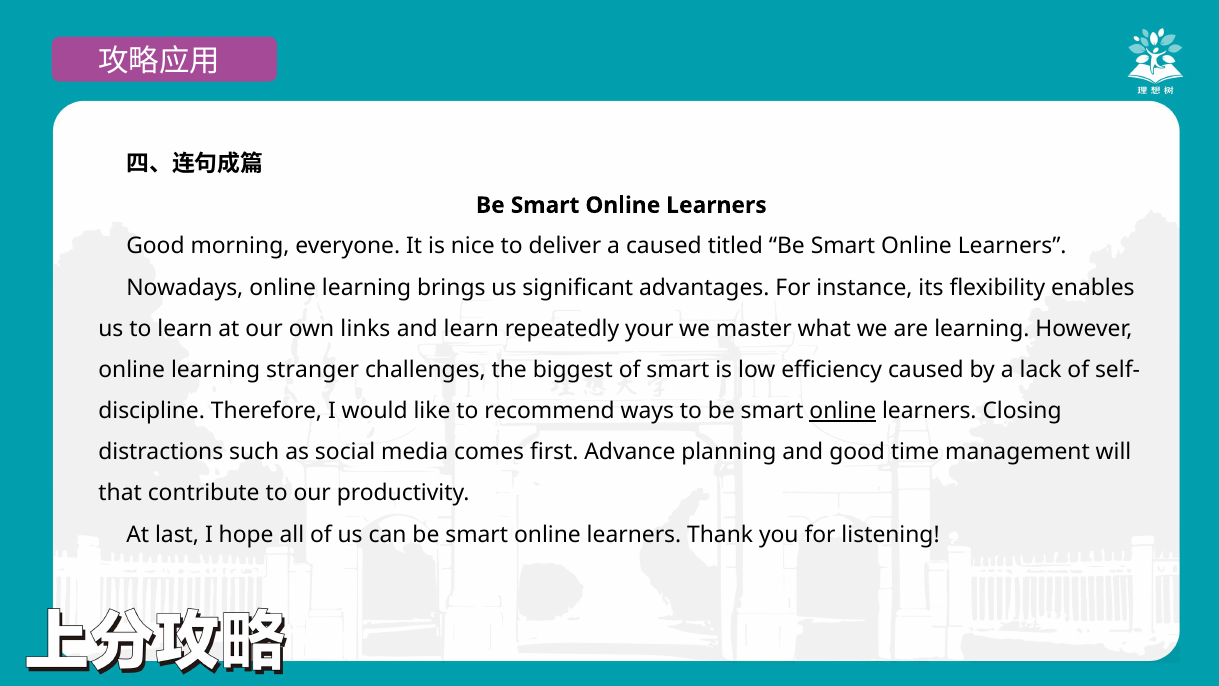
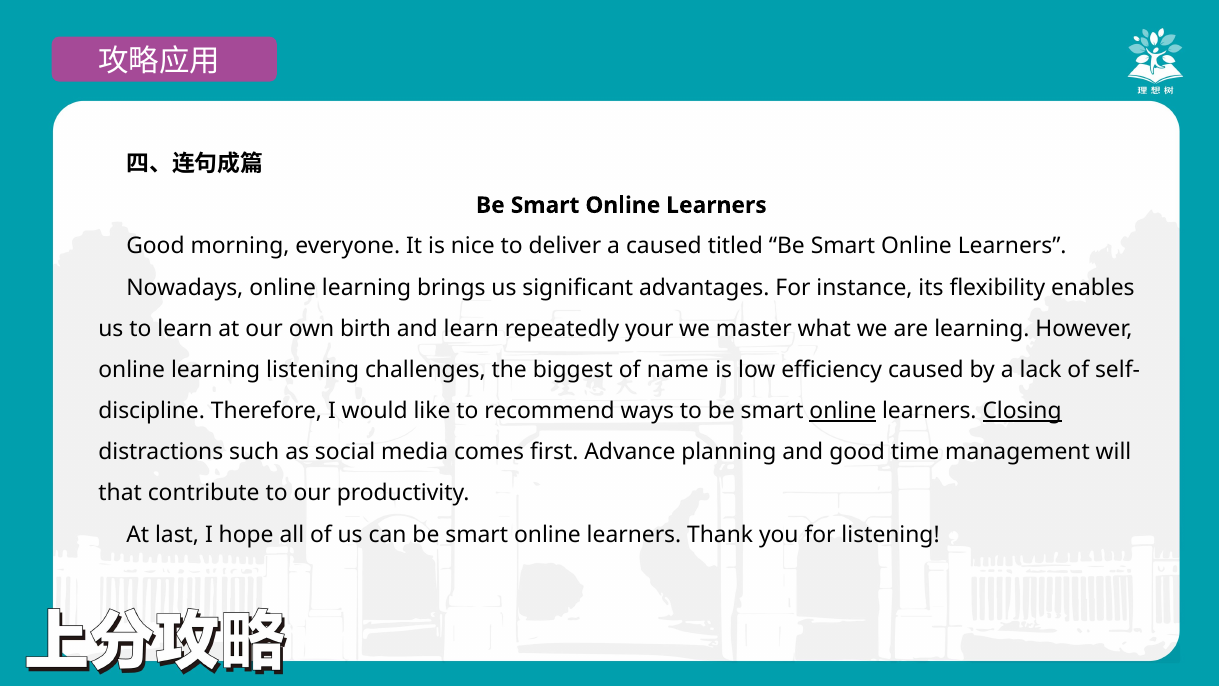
links: links -> birth (366, 329)
learning stranger: stranger -> listening (313, 370)
of smart: smart -> name (678, 370)
Closing underline: none -> present (1022, 411)
